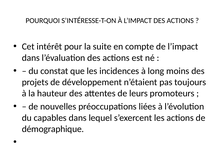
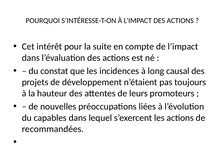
moins: moins -> causal (178, 71)
démographique: démographique -> recommandées (53, 129)
